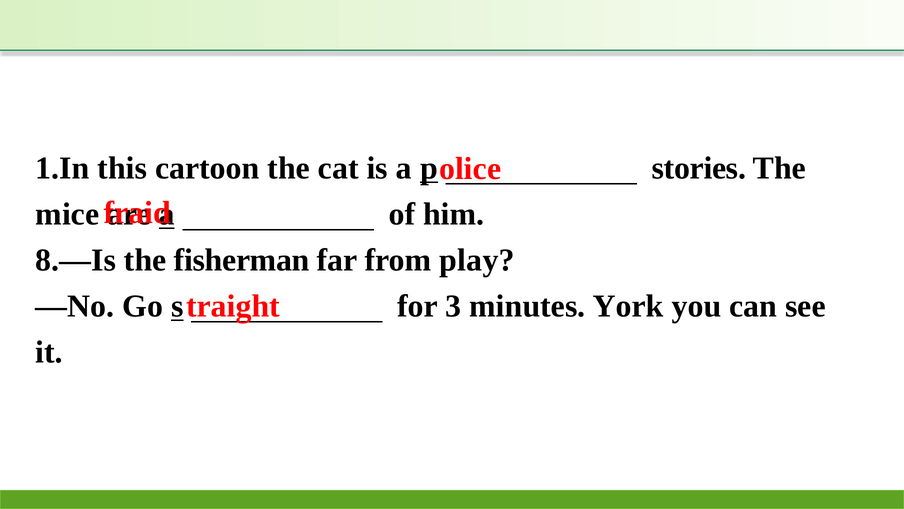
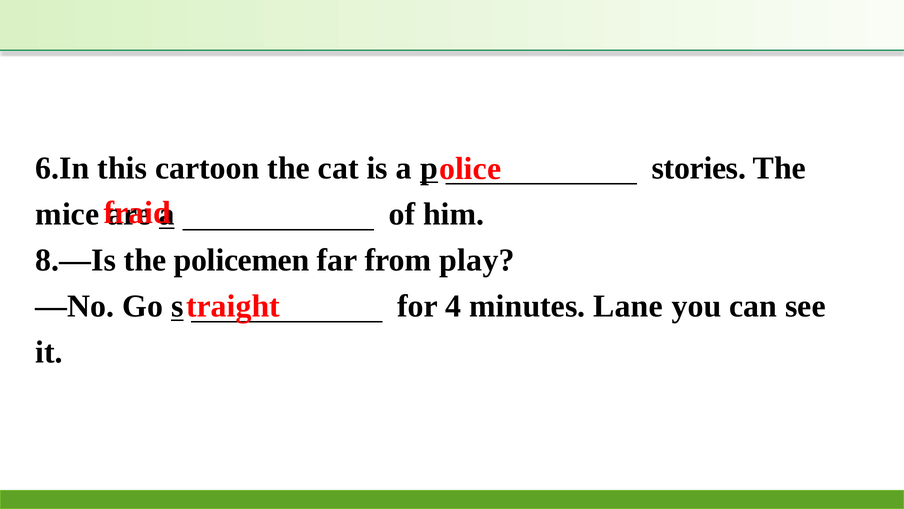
1.In: 1.In -> 6.In (62, 168)
fisherman: fisherman -> policemen (242, 260)
3: 3 -> 4 (453, 306)
York: York -> Lane (628, 306)
